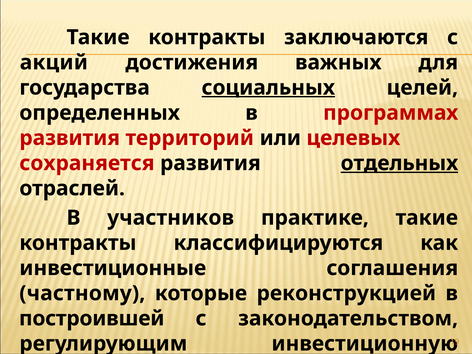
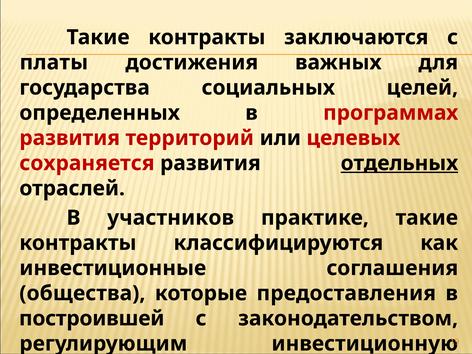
акций: акций -> платы (54, 62)
социальных underline: present -> none (268, 88)
частному: частному -> общества (82, 293)
реконструкцией: реконструкцией -> предоставления (346, 293)
